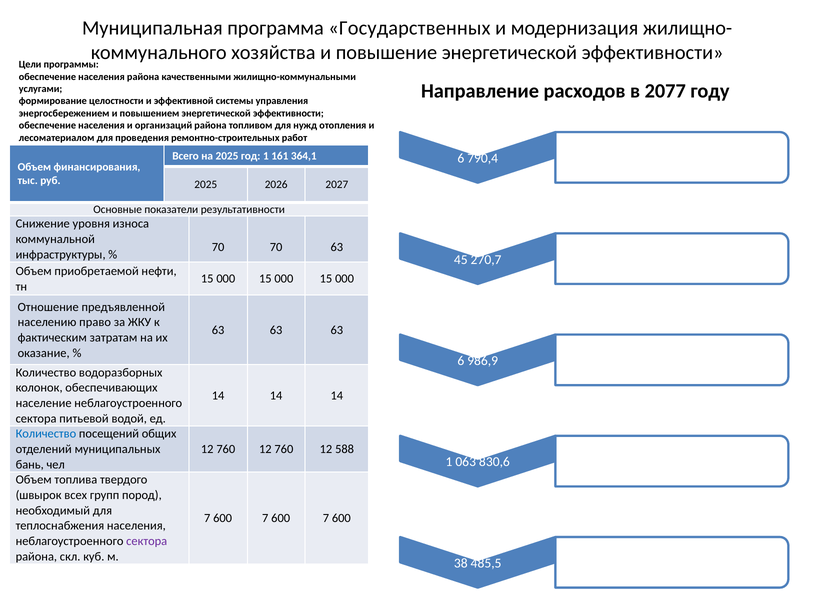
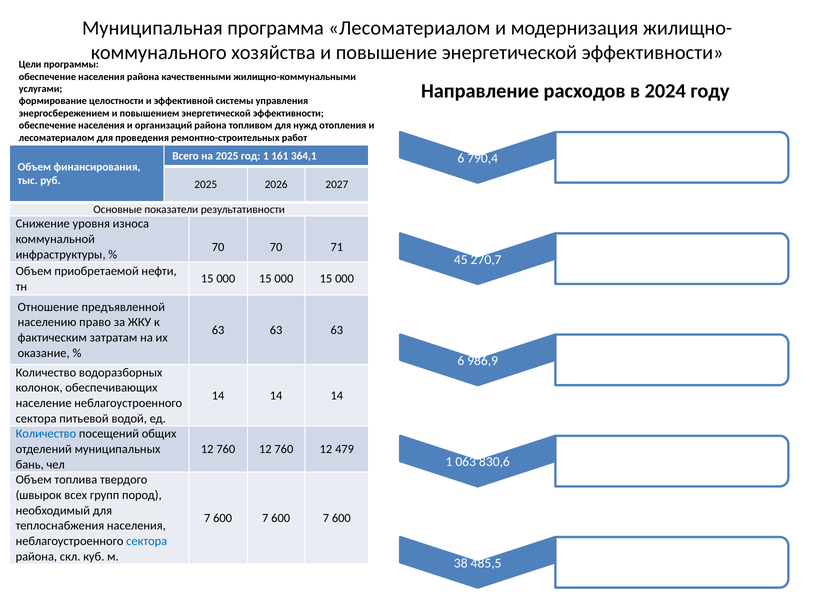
программа Государственных: Государственных -> Лесоматериалом (409, 28)
2077: 2077 -> 2024 (665, 91)
70 63: 63 -> 71 (337, 247)
588: 588 -> 479 (345, 449)
сектора colour: purple -> blue (147, 541)
